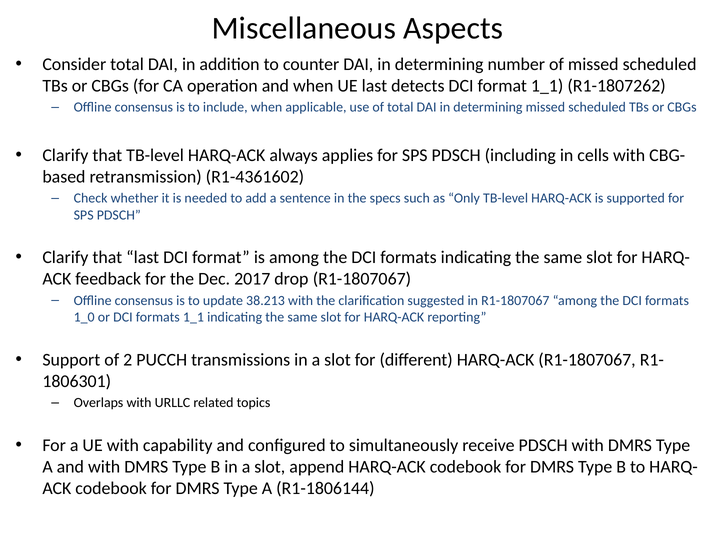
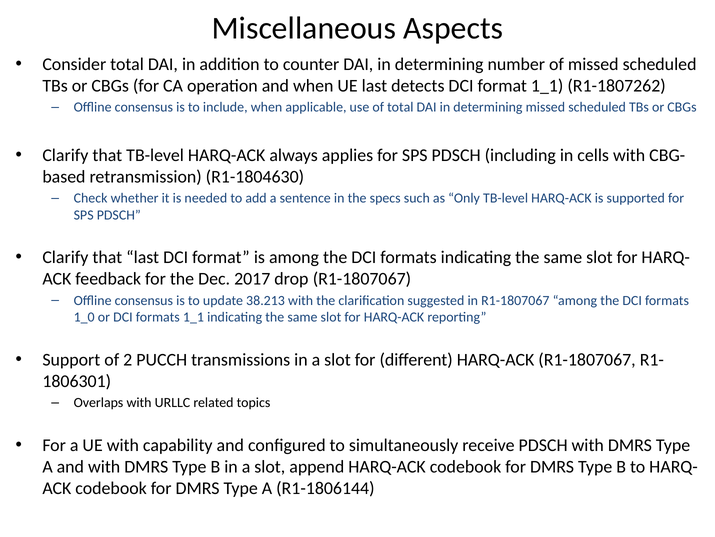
R1-4361602: R1-4361602 -> R1-1804630 (255, 177)
